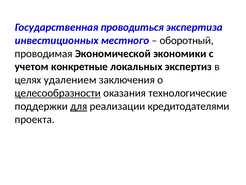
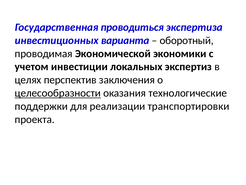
местного: местного -> варианта (125, 40)
конкретные: конкретные -> инвестиции (79, 67)
удалением: удалением -> перспектив (70, 80)
для underline: present -> none (79, 106)
кредитодателями: кредитодателями -> транспортировки (189, 106)
